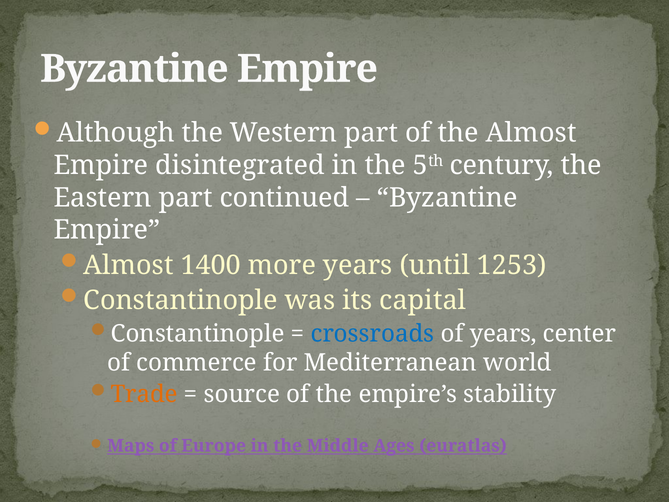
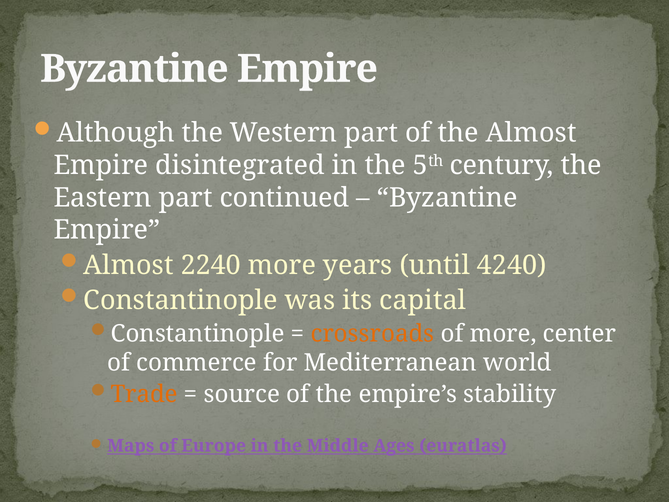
1400: 1400 -> 2240 (211, 265)
1253: 1253 -> 4240 (512, 265)
crossroads colour: blue -> orange (373, 333)
of years: years -> more (503, 333)
